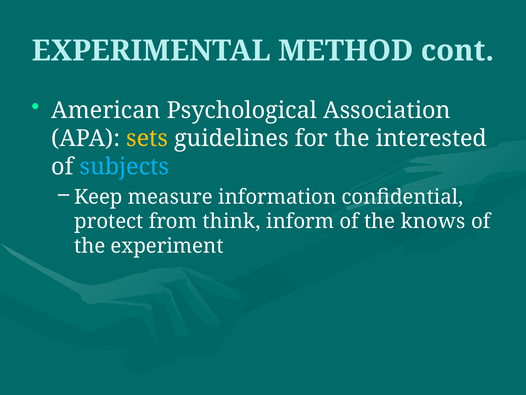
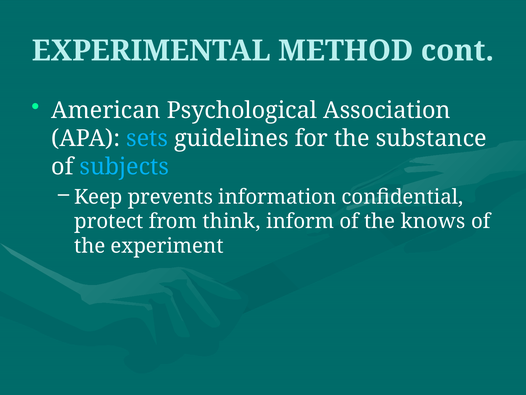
sets colour: yellow -> light blue (147, 138)
interested: interested -> substance (431, 138)
measure: measure -> prevents (170, 197)
